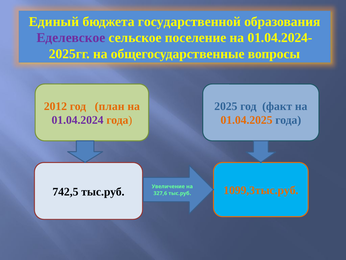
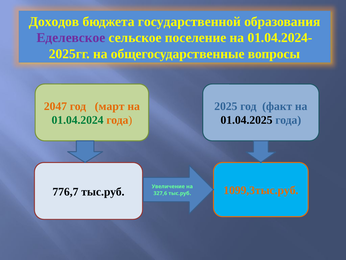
Единый: Единый -> Доходов (54, 22)
2012: 2012 -> 2047 (55, 106)
план: план -> март (110, 106)
01.04.2024 colour: purple -> green (78, 120)
01.04.2025 colour: orange -> black (247, 120)
742,5: 742,5 -> 776,7 (65, 191)
